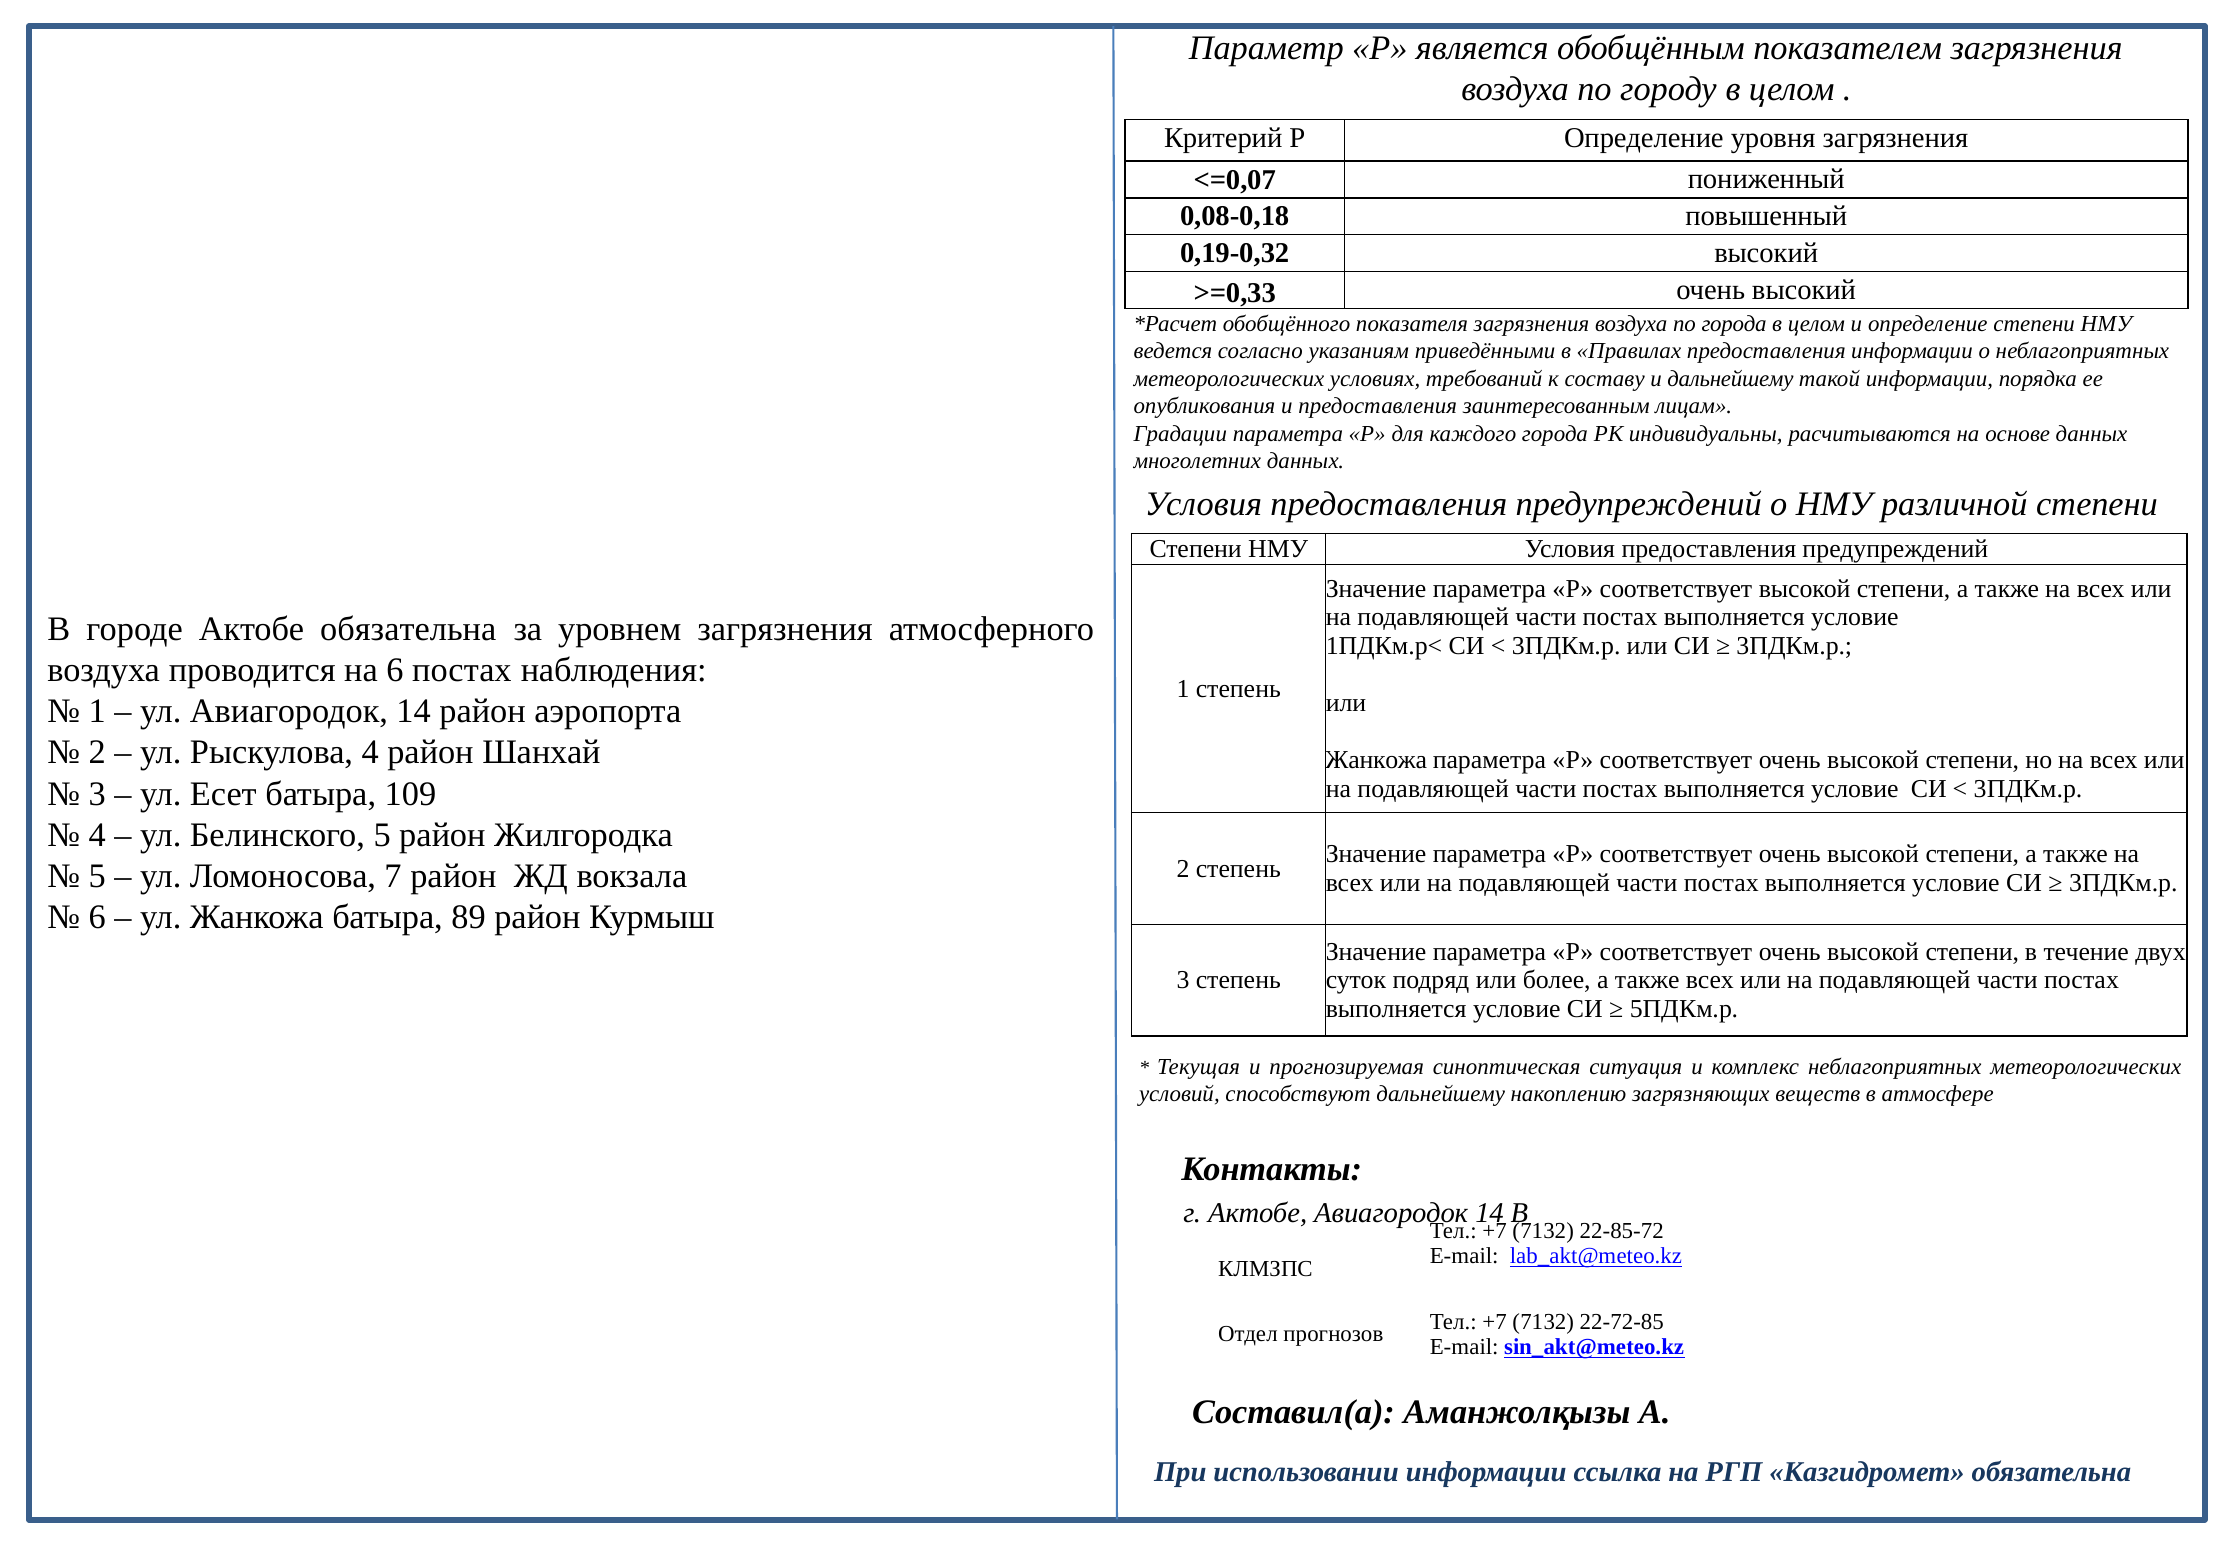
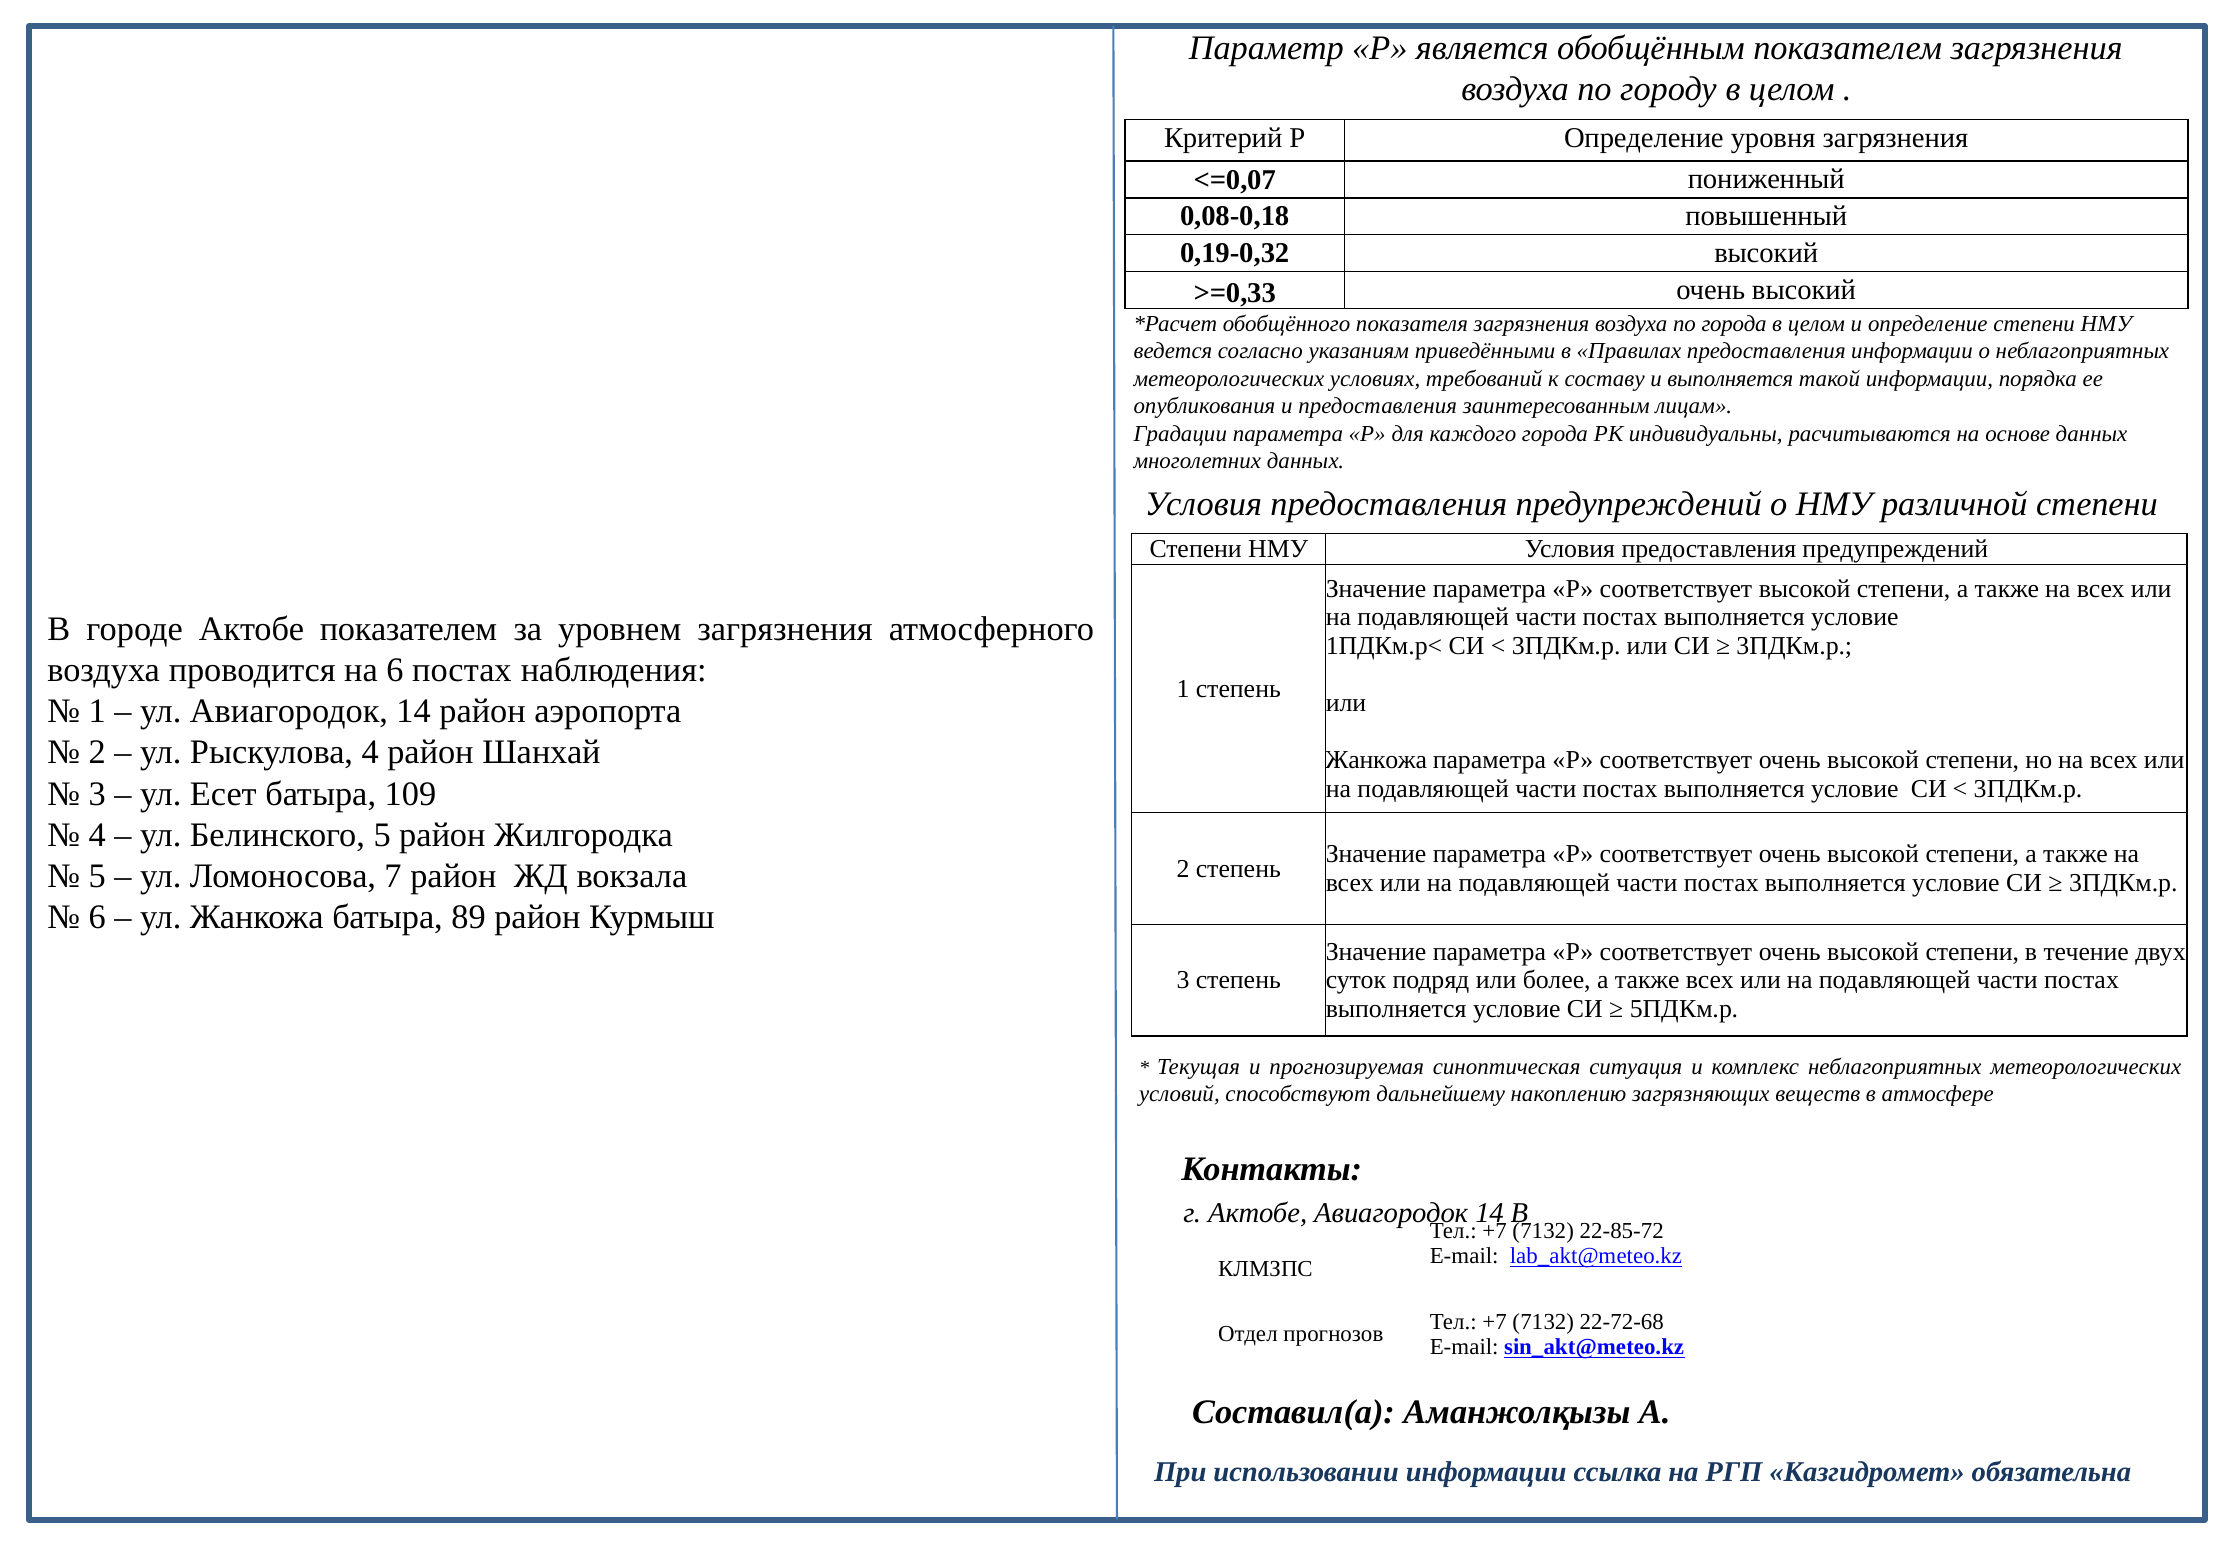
и дальнейшему: дальнейшему -> выполняется (1730, 379)
Актобе обязательна: обязательна -> показателем (408, 629)
22-72-85: 22-72-85 -> 22-72-68 (1622, 1322)
